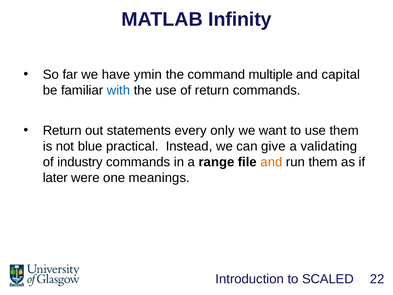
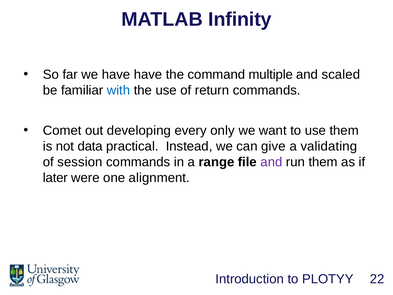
have ymin: ymin -> have (148, 75)
capital: capital -> scaled (341, 75)
Return: Return -> Comet (62, 130)
statements: statements -> developing (139, 130)
blue: blue -> data (90, 146)
industry: industry -> session (80, 162)
and colour: orange -> purple (271, 162)
meanings: meanings -> alignment (159, 178)
SCALED: SCALED -> PLOTYY (328, 279)
